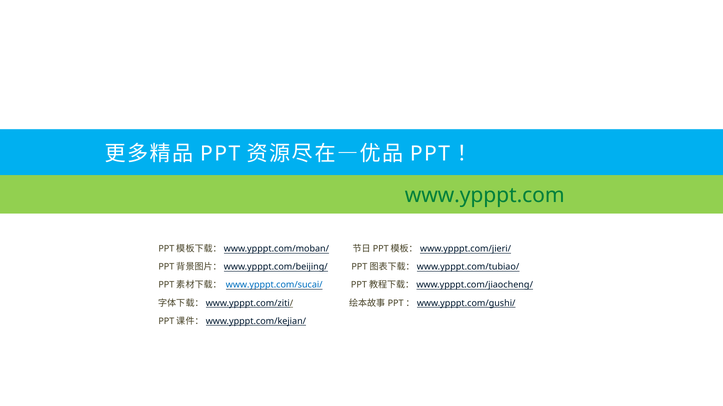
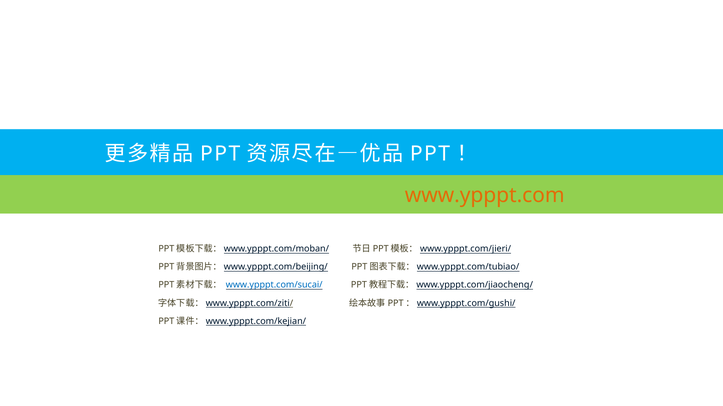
www.ypppt.com colour: green -> orange (485, 196)
